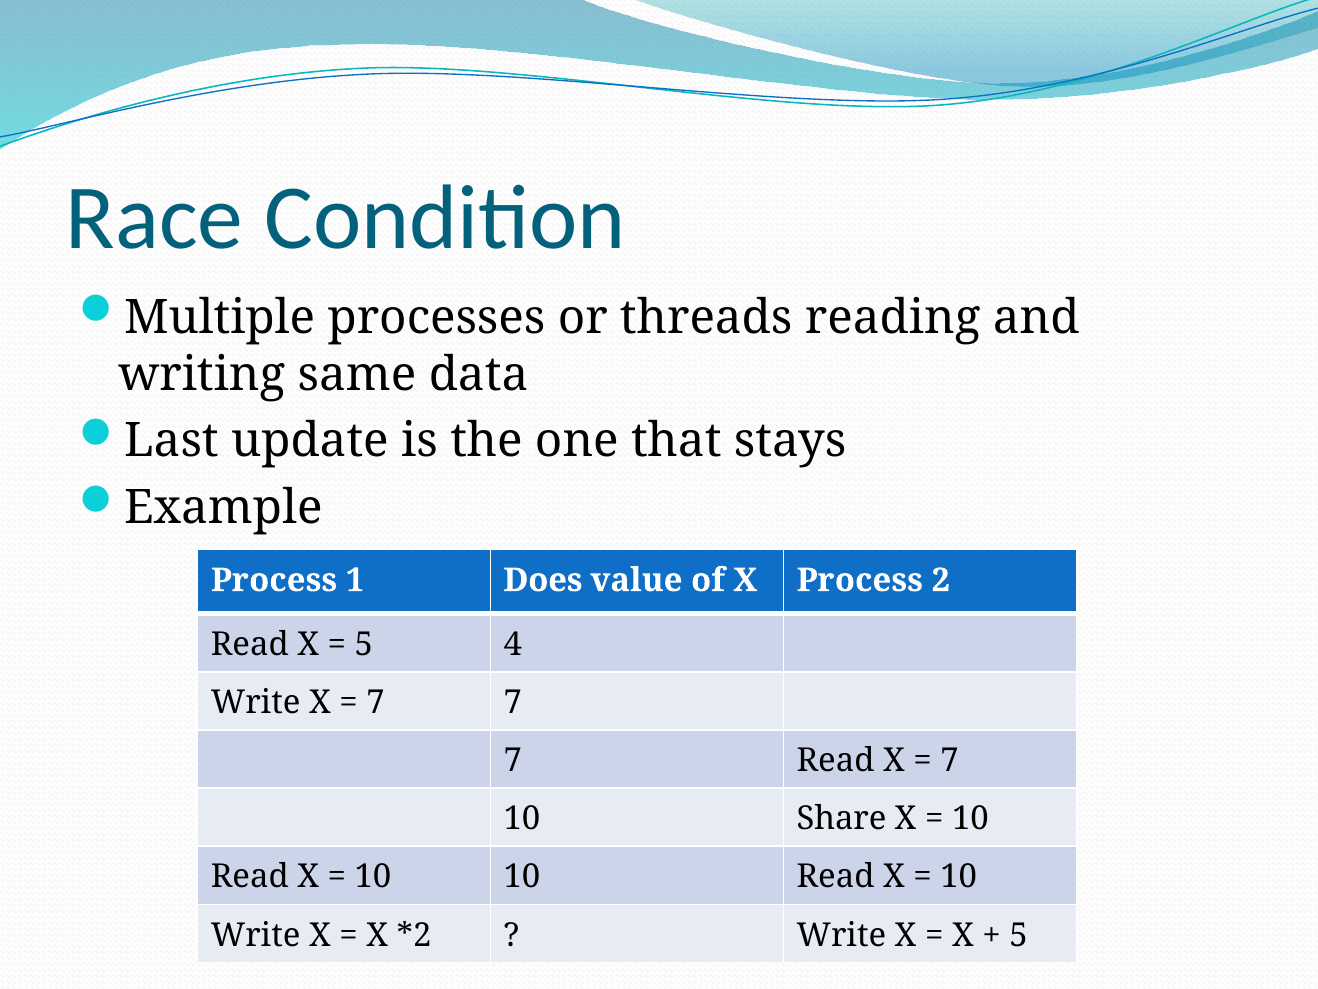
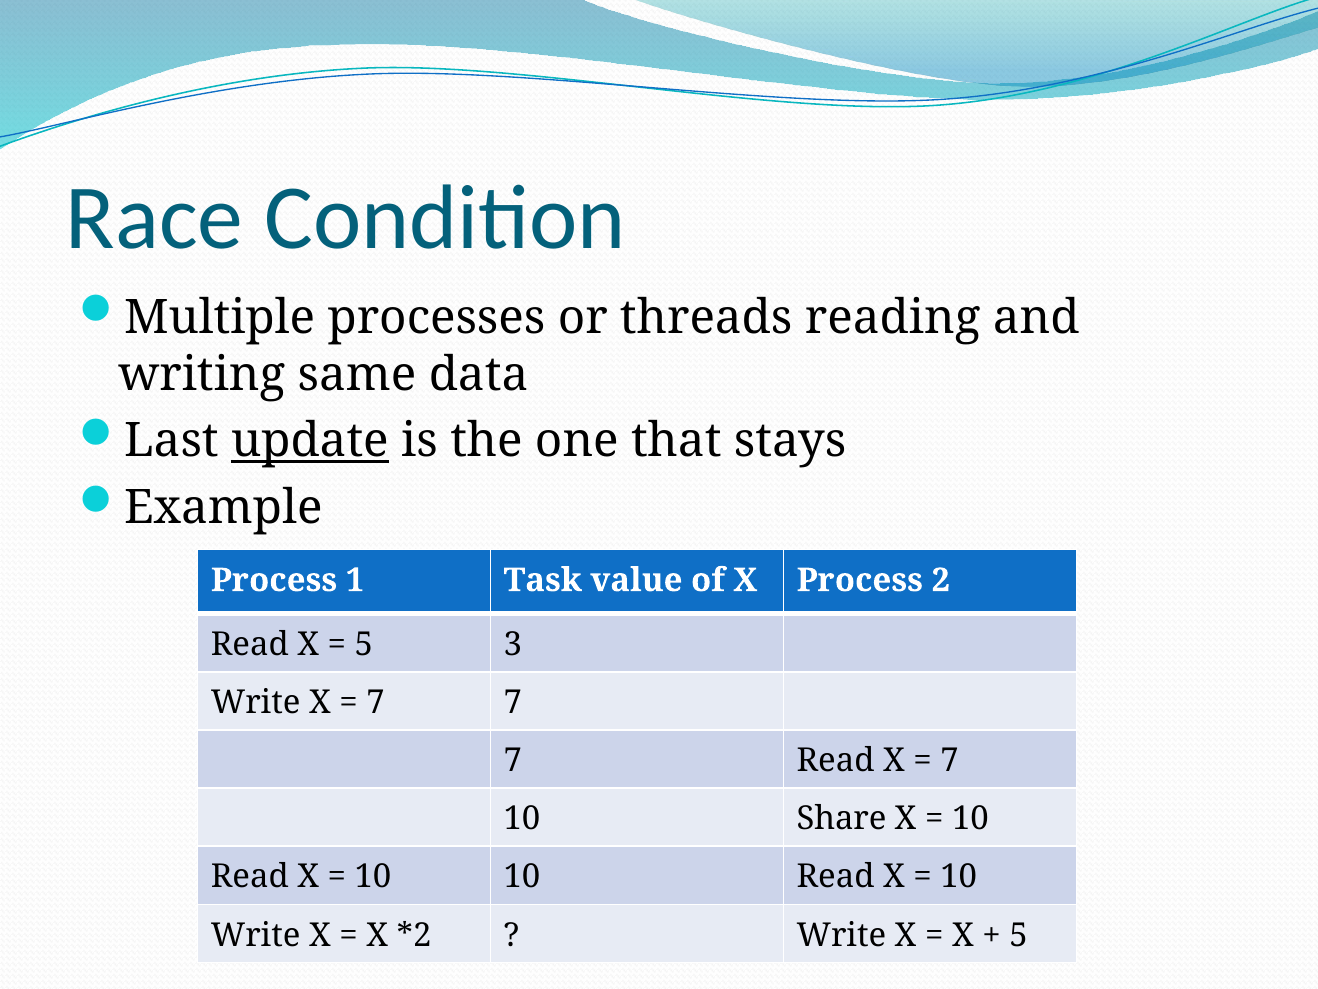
update underline: none -> present (310, 441)
Does: Does -> Task (543, 580)
4: 4 -> 3 (513, 644)
